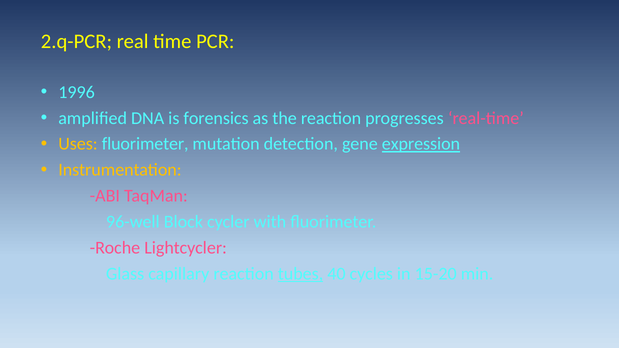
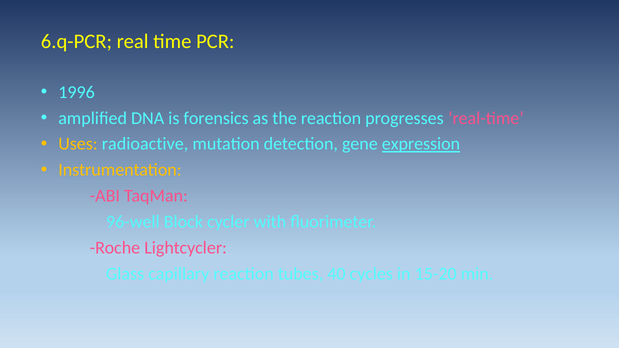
2.q-PCR: 2.q-PCR -> 6.q-PCR (76, 42)
Uses fluorimeter: fluorimeter -> radioactive (145, 144)
tubes underline: present -> none (301, 274)
